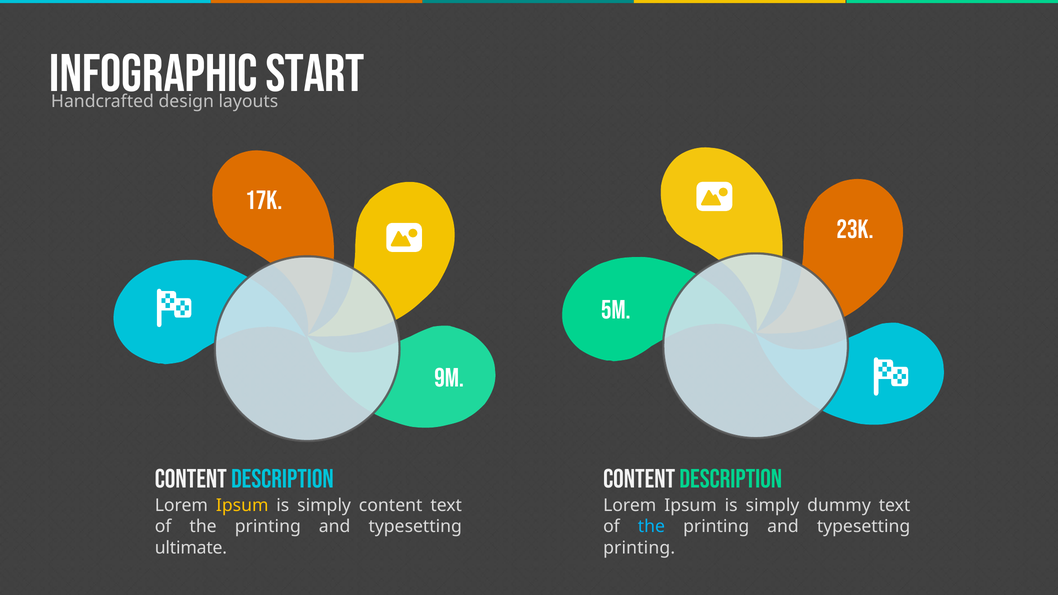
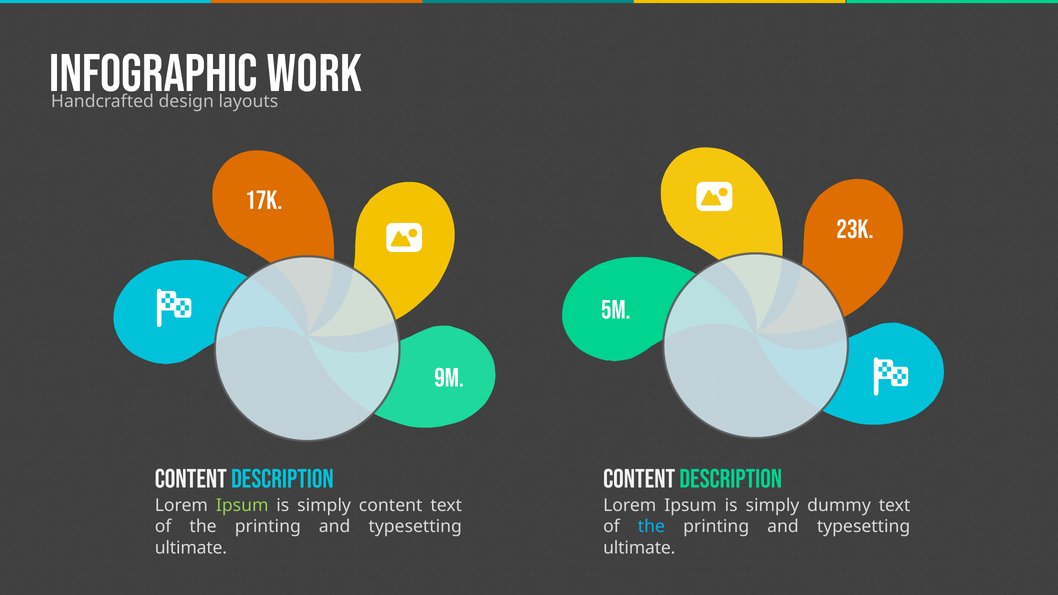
START: START -> WORK (315, 74)
Ipsum colour: yellow -> light green (242, 506)
printing: printing -> ultimate (639, 548)
